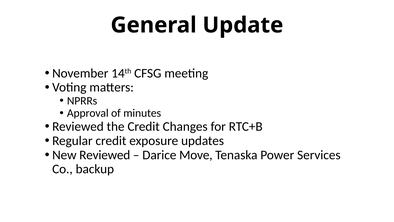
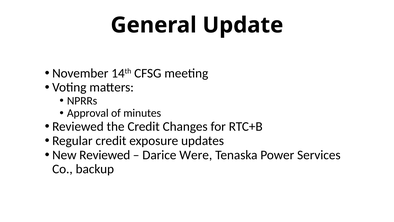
Move: Move -> Were (196, 155)
